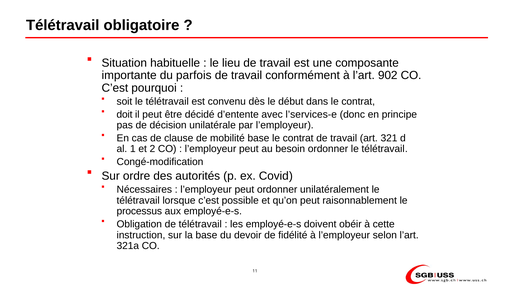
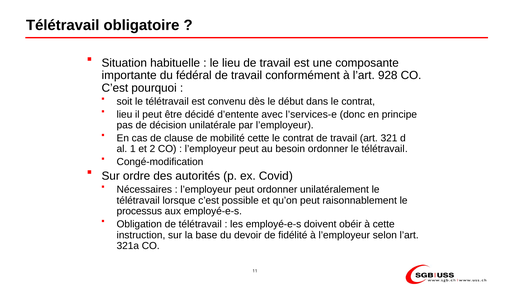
parfois: parfois -> fédéral (194, 75)
902: 902 -> 928 (388, 75)
doit: doit -> lieu (124, 114)
mobilité base: base -> cette (258, 138)
